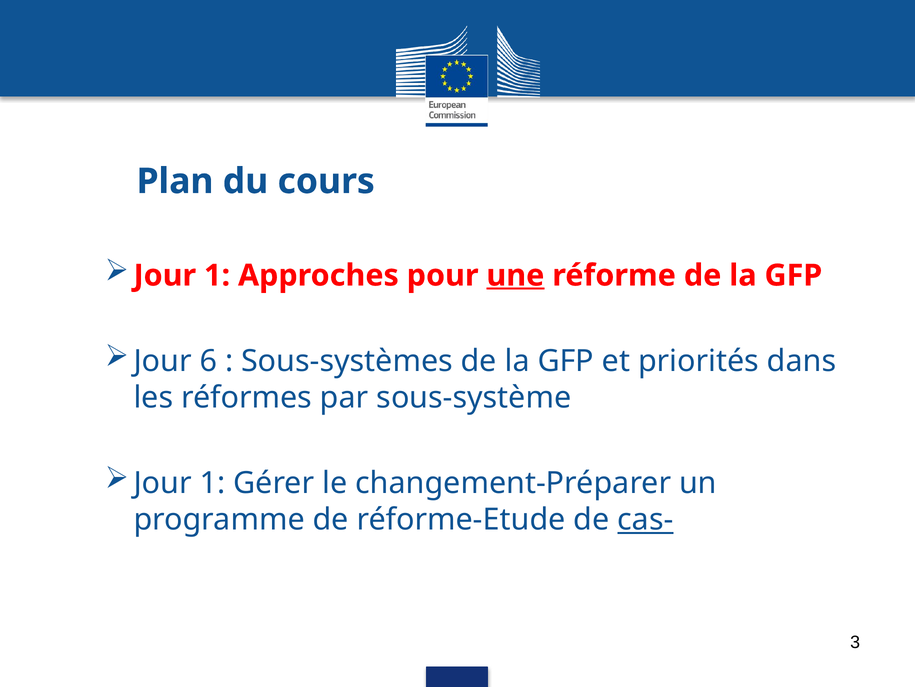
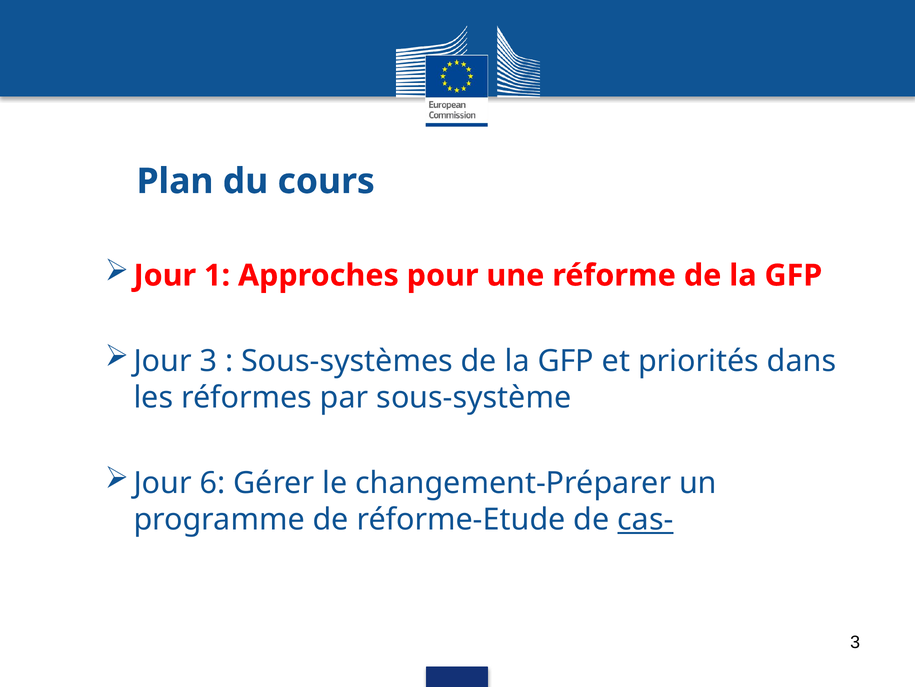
une underline: present -> none (515, 275)
Jour 6: 6 -> 3 (208, 361)
1: 1 -> 6 (212, 483)
